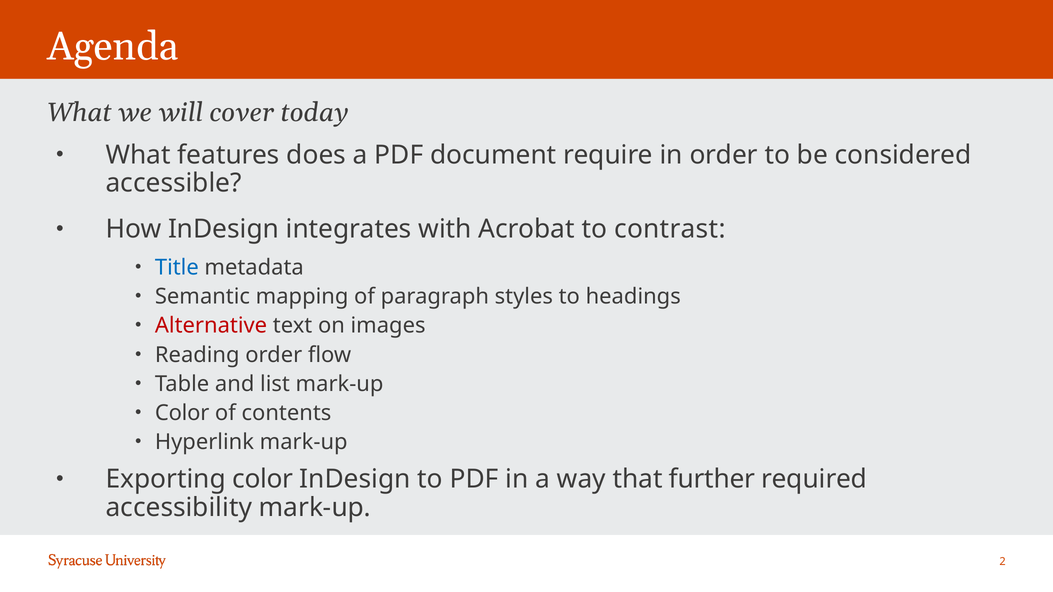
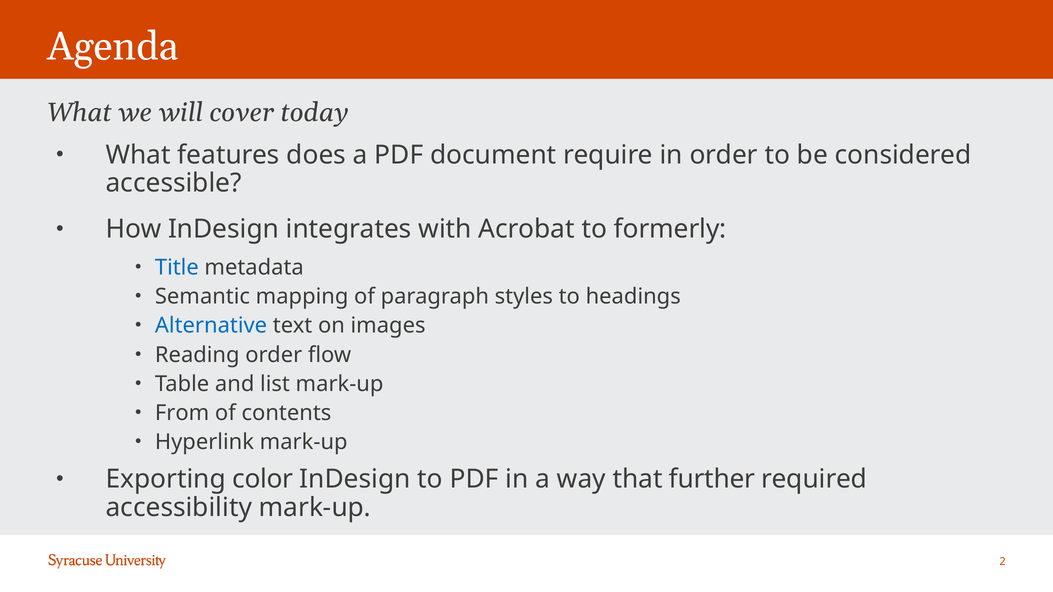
contrast: contrast -> formerly (670, 229)
Alternative colour: red -> blue (211, 326)
Color: Color -> From (182, 413)
